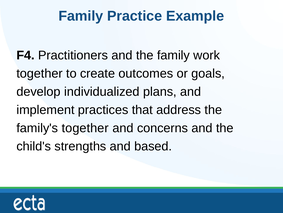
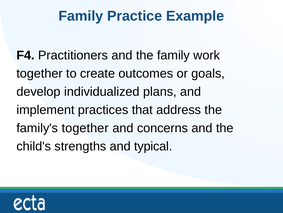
based: based -> typical (153, 146)
